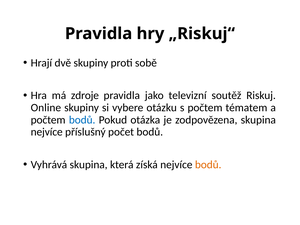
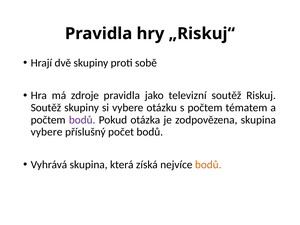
Online: Online -> Soutěž (46, 108)
bodů colour: blue -> purple (82, 120)
nejvíce: nejvíce -> vybere (47, 132)
